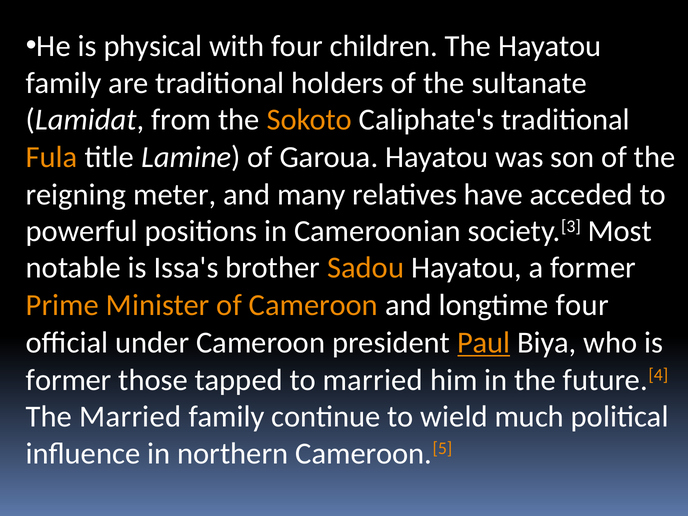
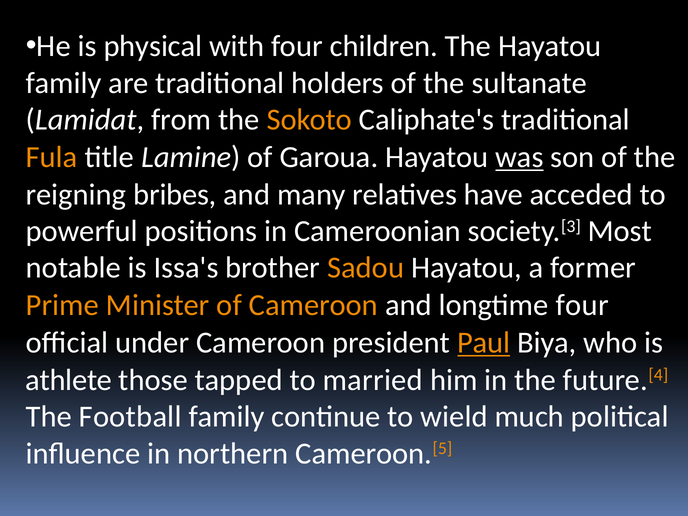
was underline: none -> present (519, 157)
meter: meter -> bribes (175, 194)
former: former -> athlete (69, 380)
The Married: Married -> Football (130, 417)
